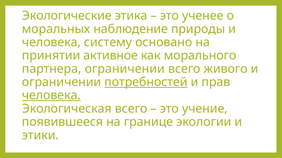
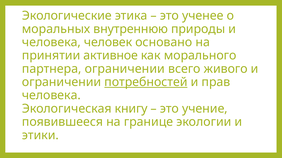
наблюдение: наблюдение -> внутреннюю (131, 29)
систему: систему -> человек (108, 42)
человека underline: present -> none (51, 96)
Экологическая всего: всего -> книгу (131, 109)
